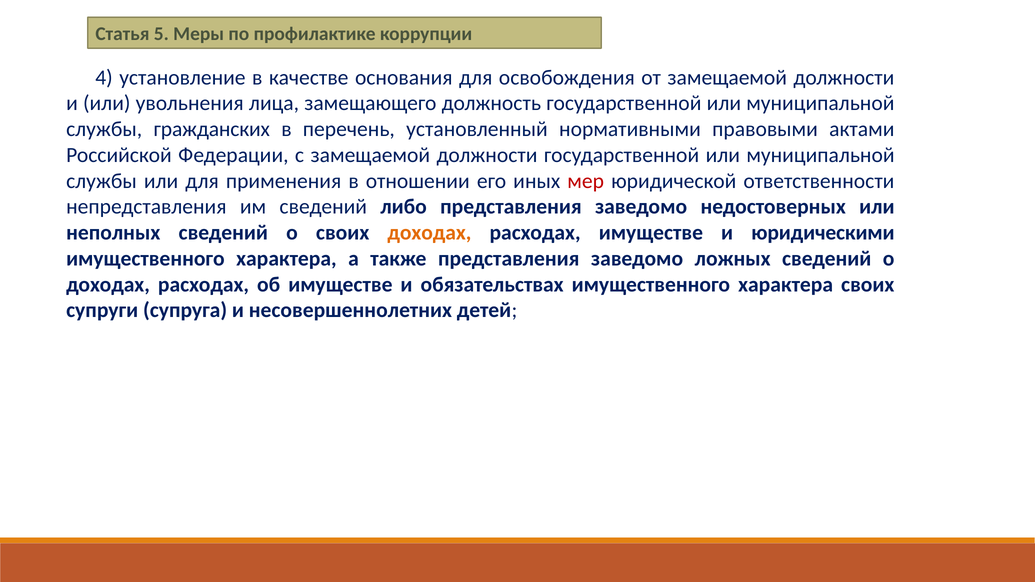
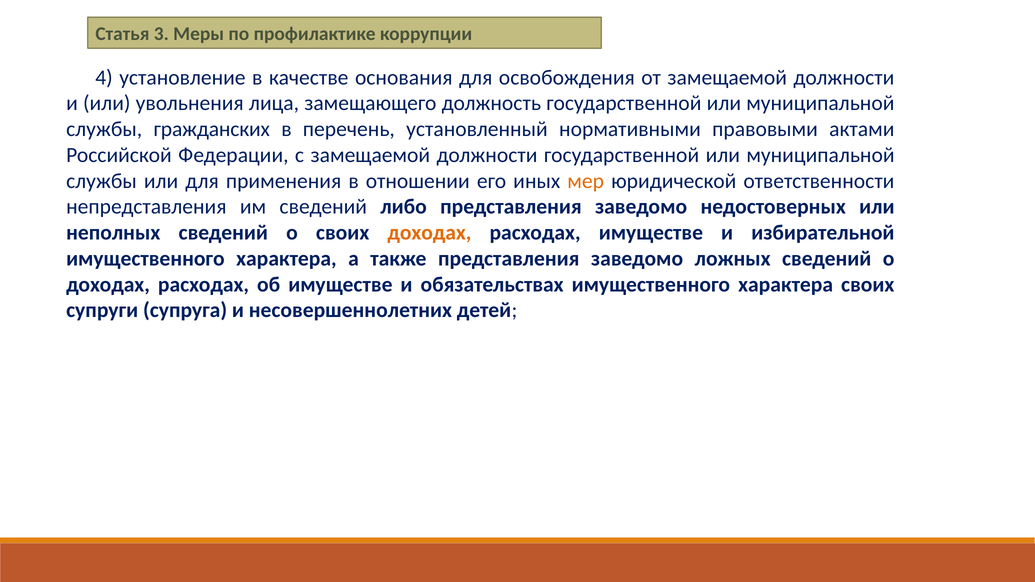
5: 5 -> 3 (161, 34)
мер colour: red -> orange (586, 181)
юридическими: юридическими -> избирательной (823, 233)
